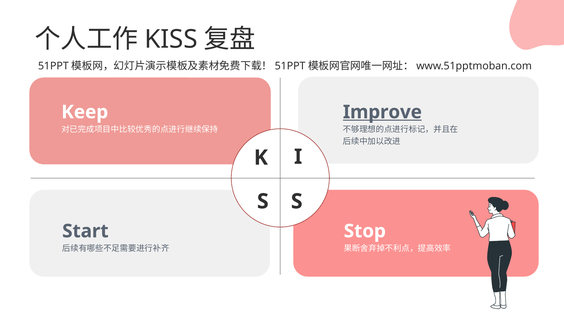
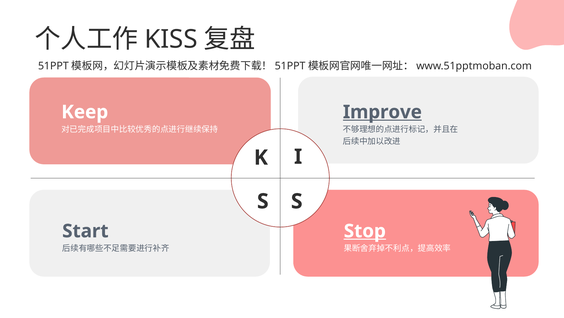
Stop underline: none -> present (365, 231)
